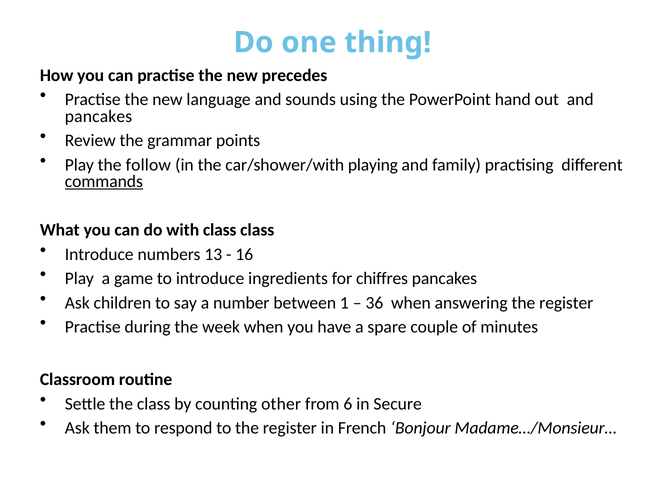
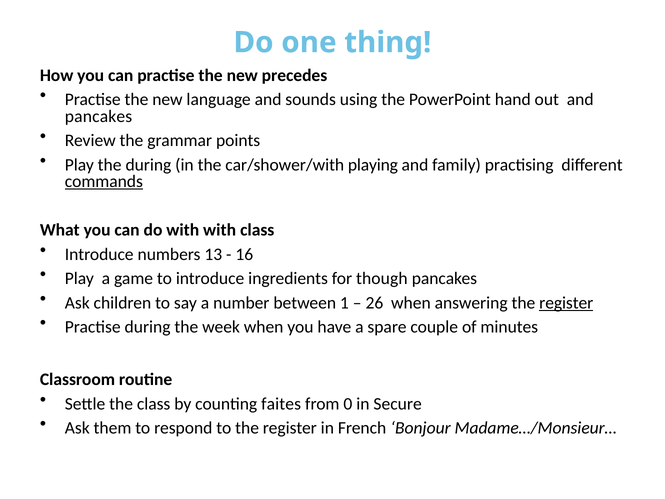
the follow: follow -> during (148, 165)
with class: class -> with (220, 230)
chiffres: chiffres -> though (382, 278)
36: 36 -> 26 (374, 303)
register underline: none -> present (566, 303)
other: other -> faites (281, 404)
6: 6 -> 0 (348, 404)
